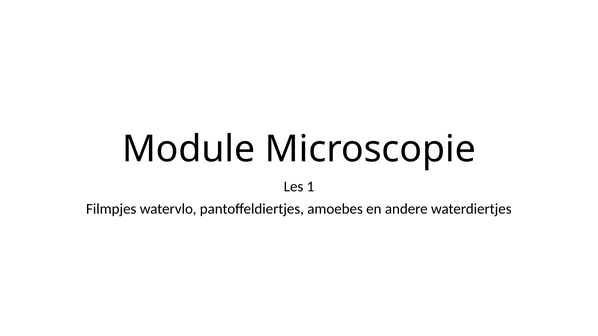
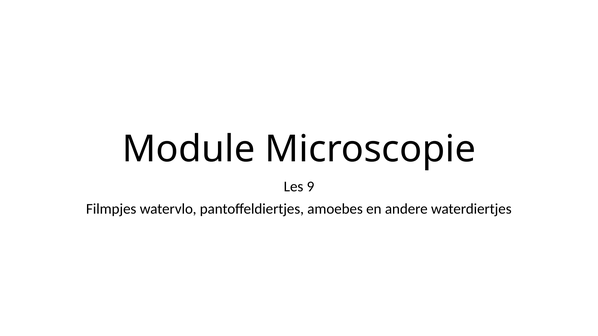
1: 1 -> 9 (310, 187)
